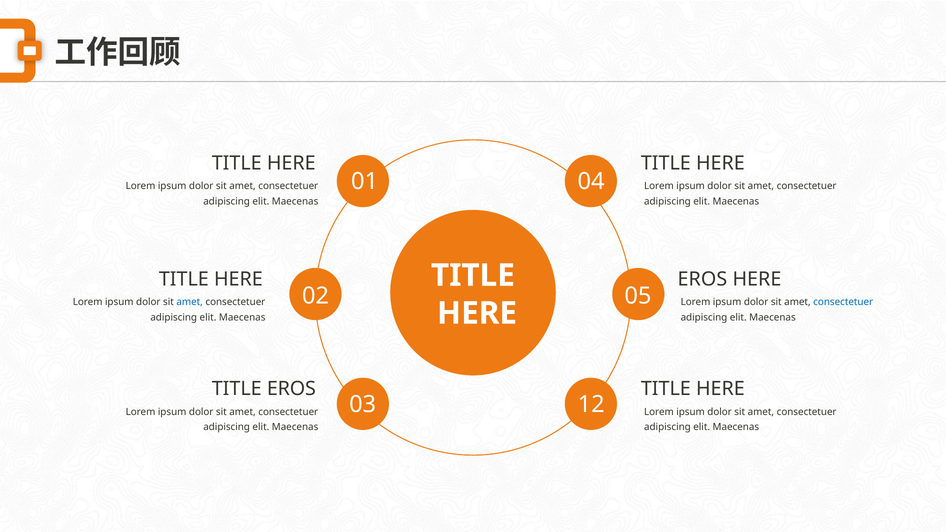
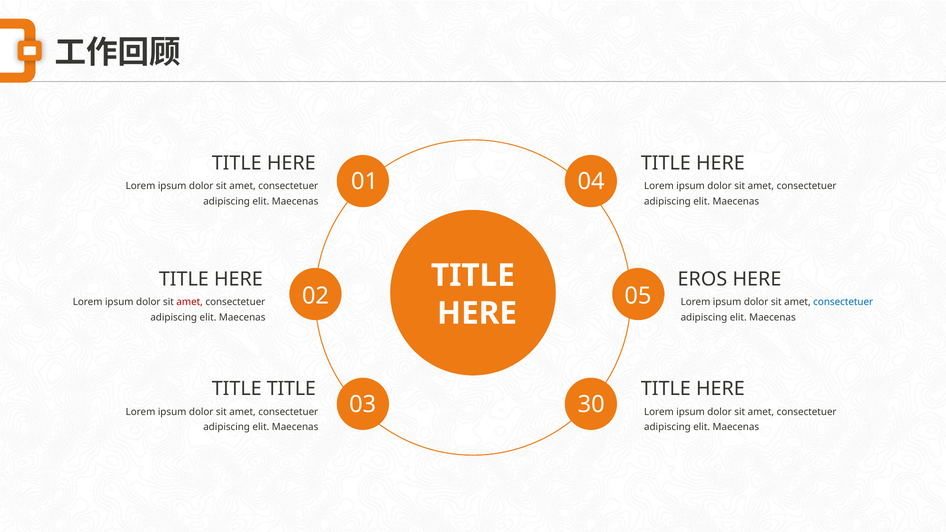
amet colour: blue -> red (190, 302)
TITLE EROS: EROS -> TITLE (291, 389)
12: 12 -> 30 (591, 405)
